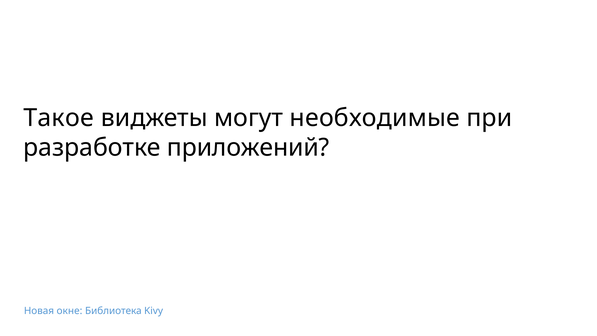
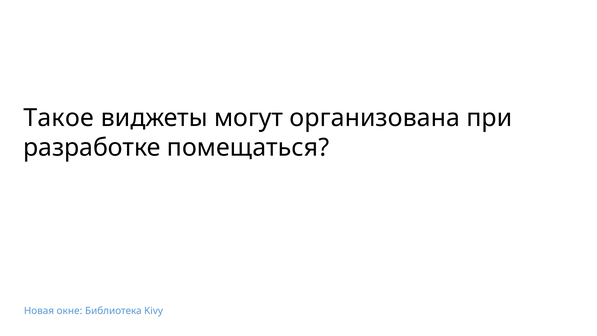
необходимые: необходимые -> организована (375, 118)
приложений: приложений -> помещаться (248, 148)
